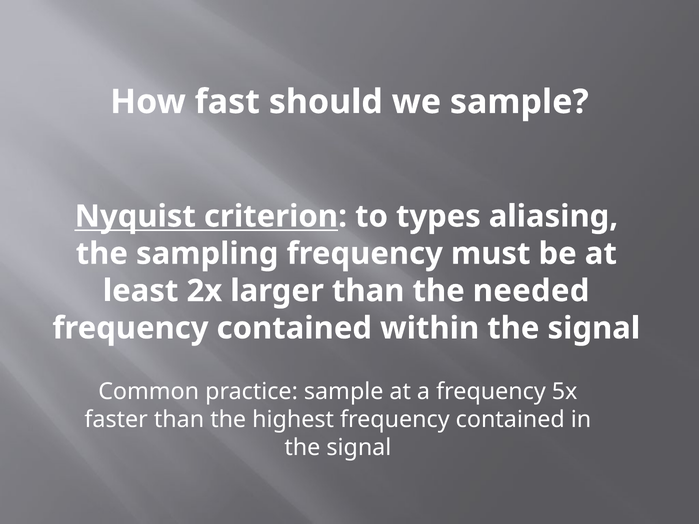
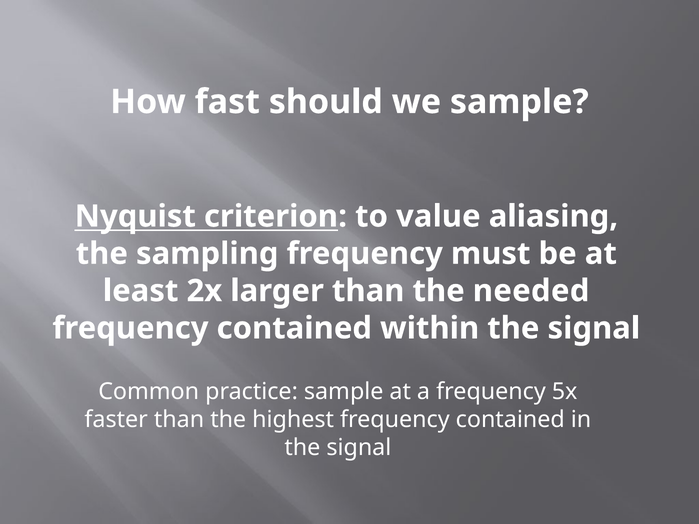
types: types -> value (438, 216)
